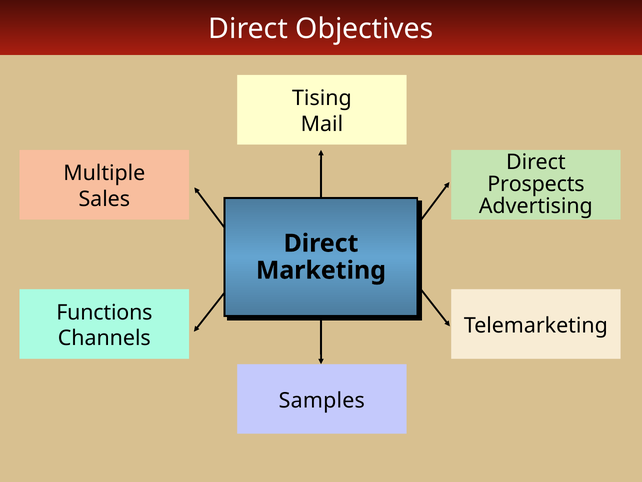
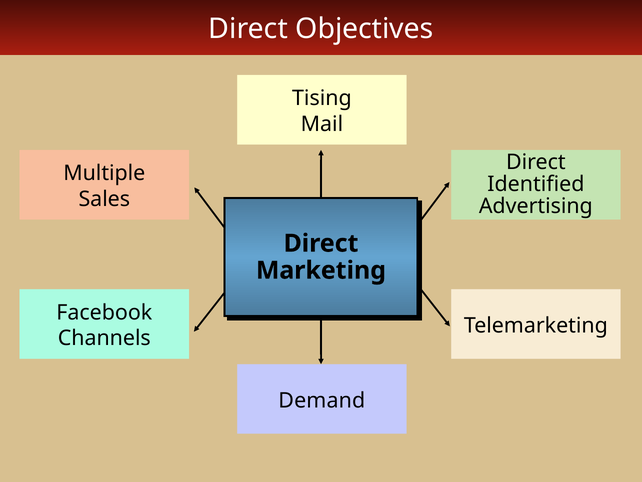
Prospects: Prospects -> Identified (536, 184)
Functions: Functions -> Facebook (104, 312)
Samples: Samples -> Demand (322, 400)
